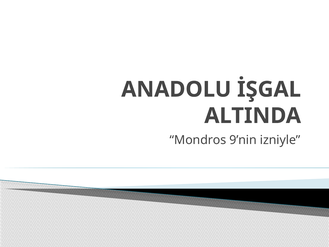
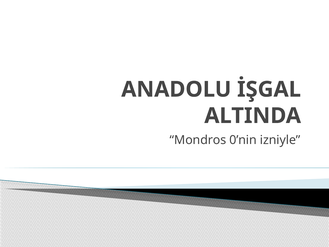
9’nin: 9’nin -> 0’nin (243, 140)
